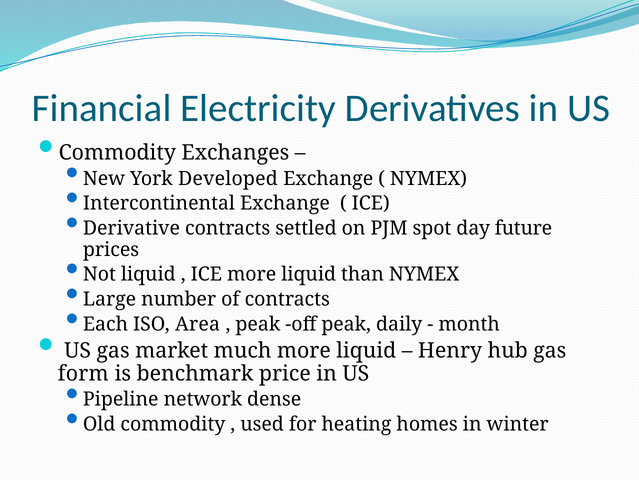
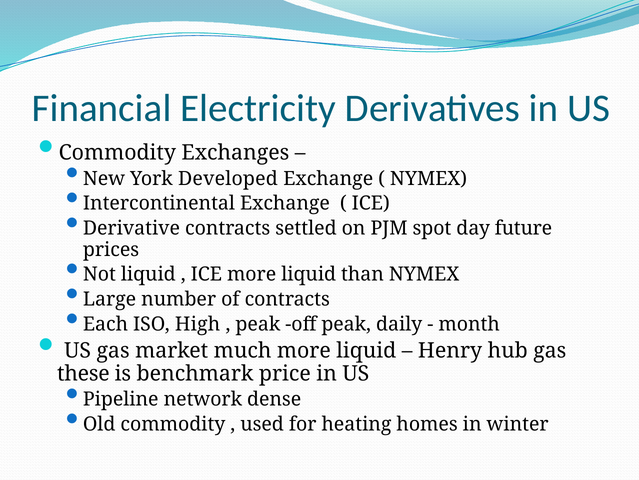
Area: Area -> High (198, 324)
form: form -> these (83, 373)
